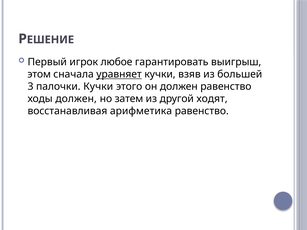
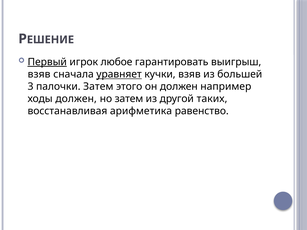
Первый underline: none -> present (47, 62)
этом: этом -> взяв (39, 74)
палочки Кучки: Кучки -> Затем (98, 87)
должен равенство: равенство -> например (226, 87)
ходят: ходят -> таких (212, 99)
